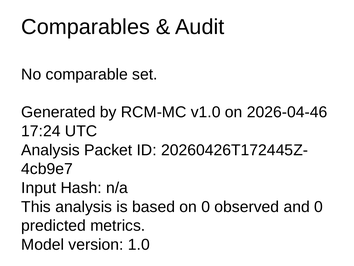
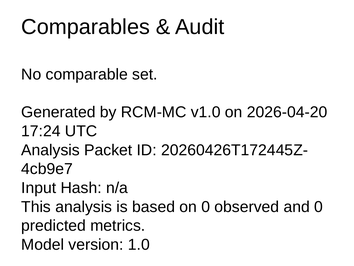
2026-04-46: 2026-04-46 -> 2026-04-20 (287, 112)
